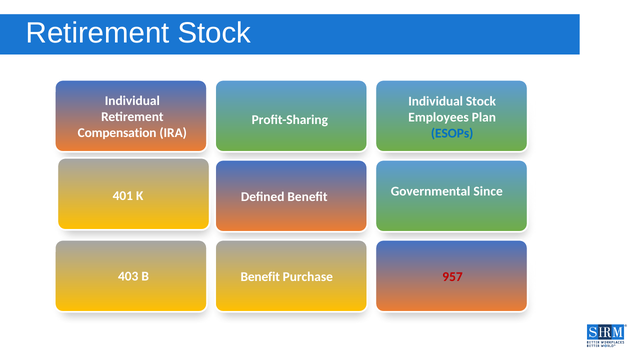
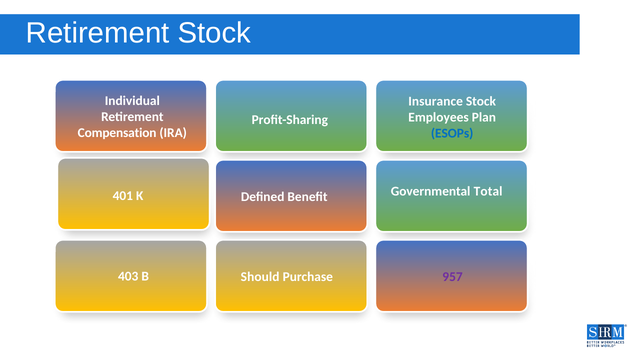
Individual: Individual -> Insurance (436, 101)
Since: Since -> Total (488, 191)
B Benefit: Benefit -> Should (260, 277)
957 colour: red -> purple (453, 277)
